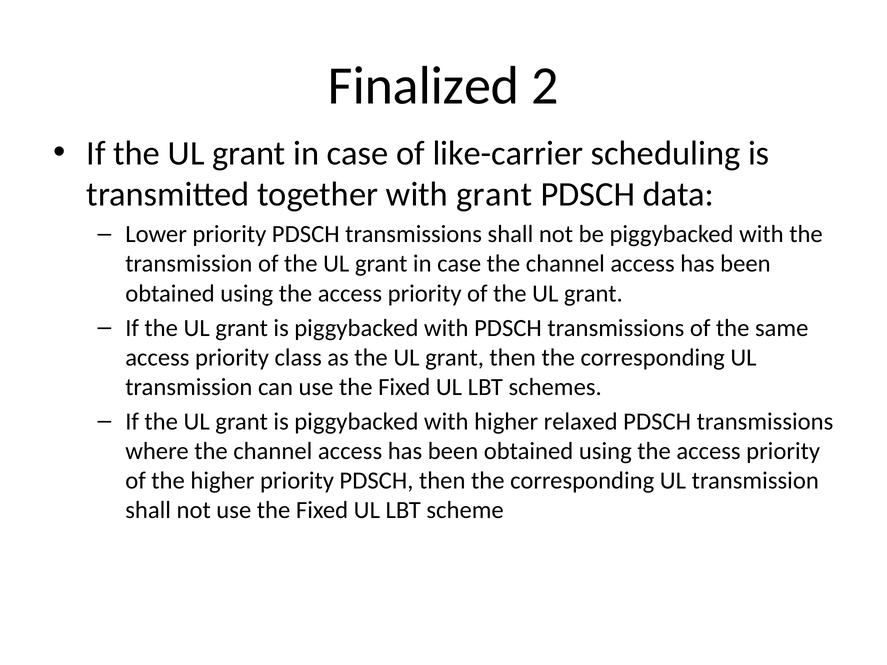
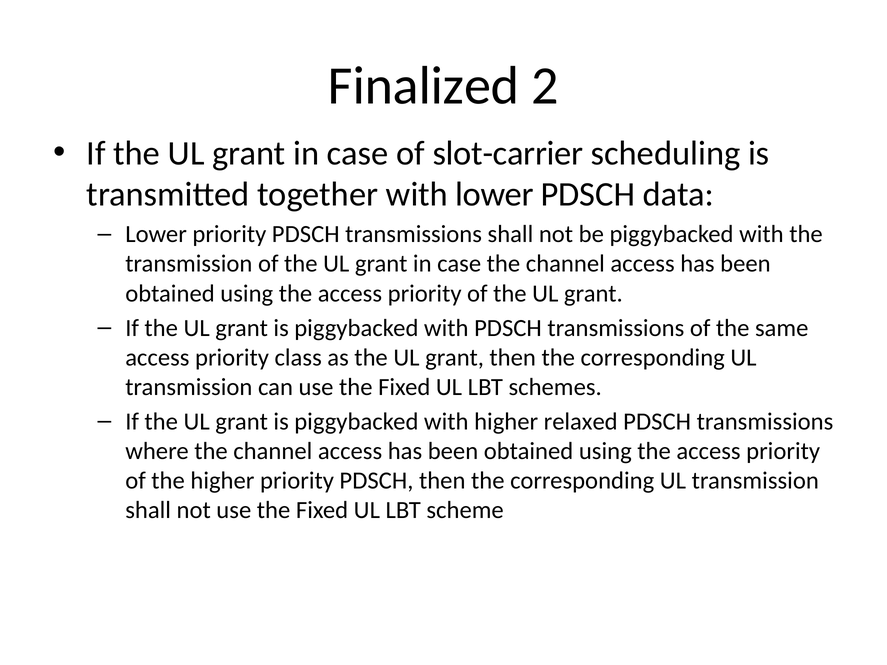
like-carrier: like-carrier -> slot-carrier (508, 153)
with grant: grant -> lower (495, 195)
